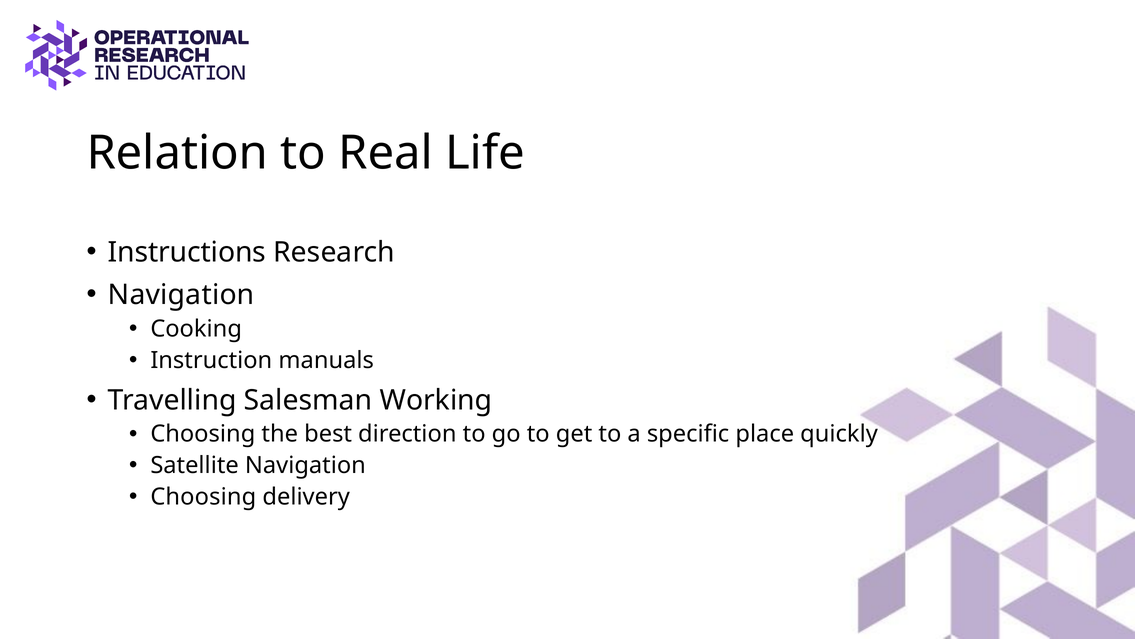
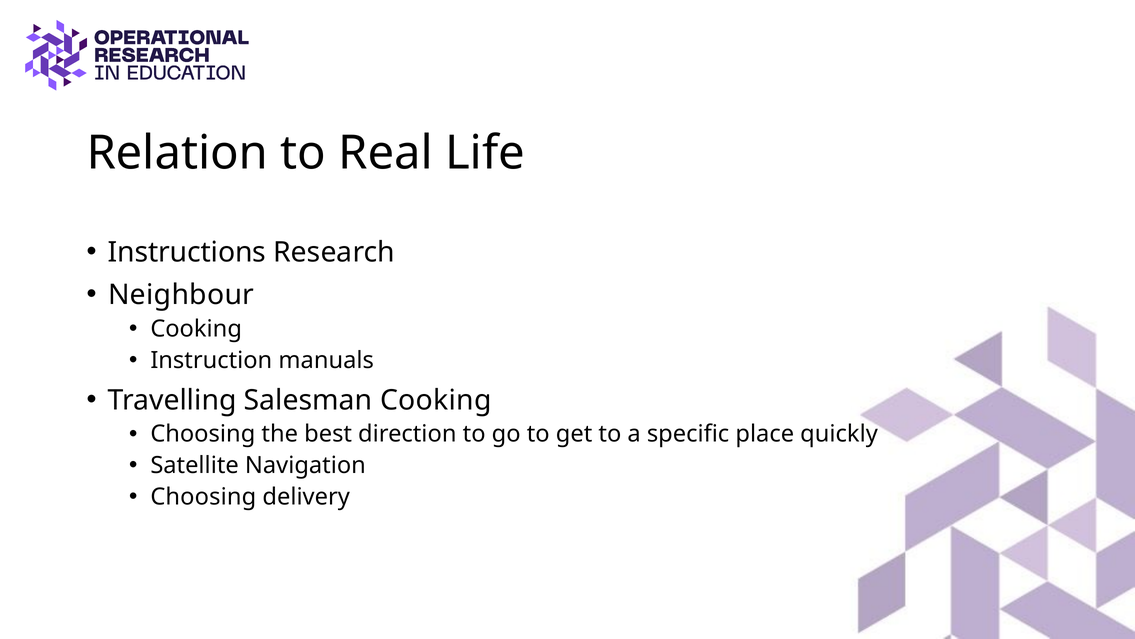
Navigation: Navigation -> Neighbour (181, 294)
Salesman Working: Working -> Cooking (436, 400)
